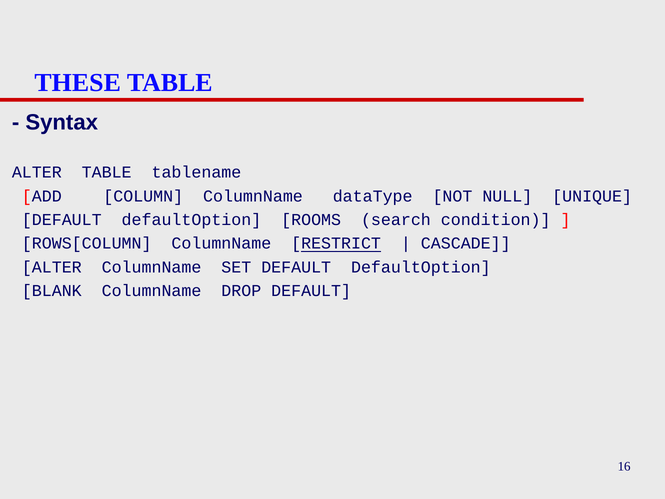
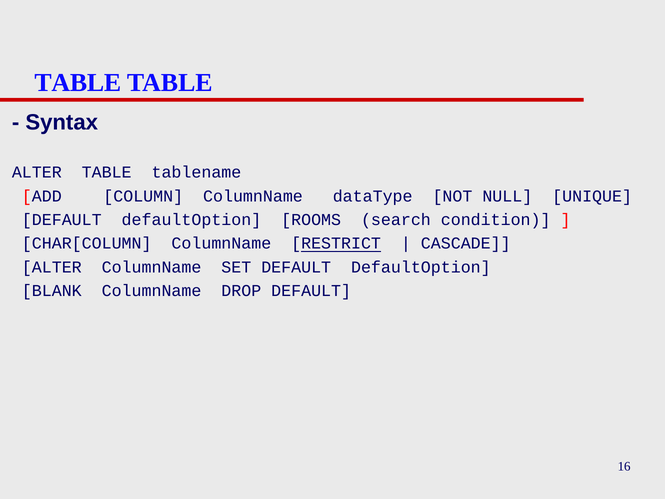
THESE: THESE -> TABLE (78, 83)
ROWS[COLUMN: ROWS[COLUMN -> CHAR[COLUMN (87, 243)
